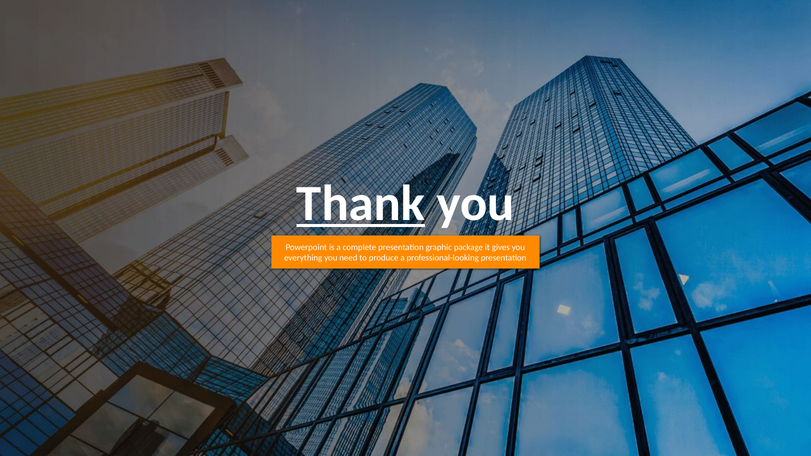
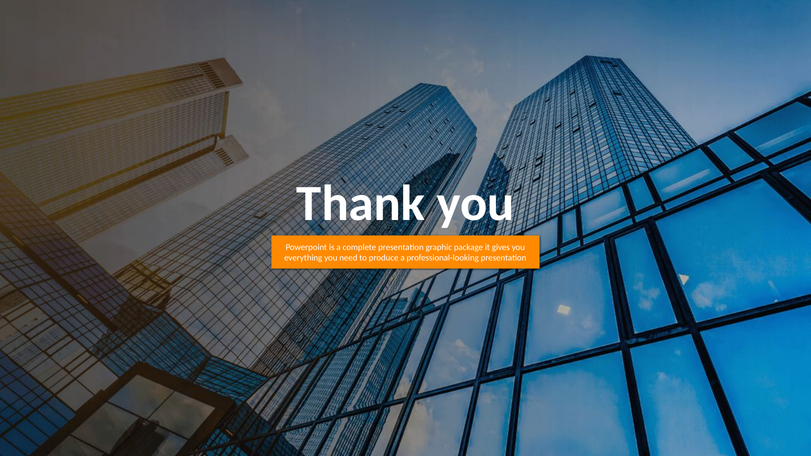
Thank underline: present -> none (361, 204)
